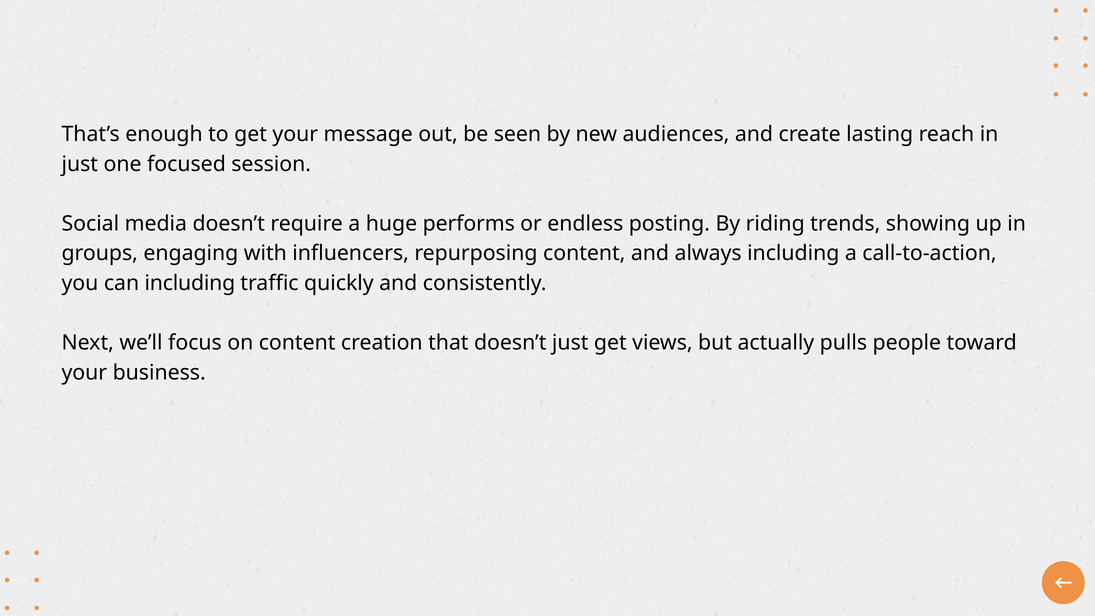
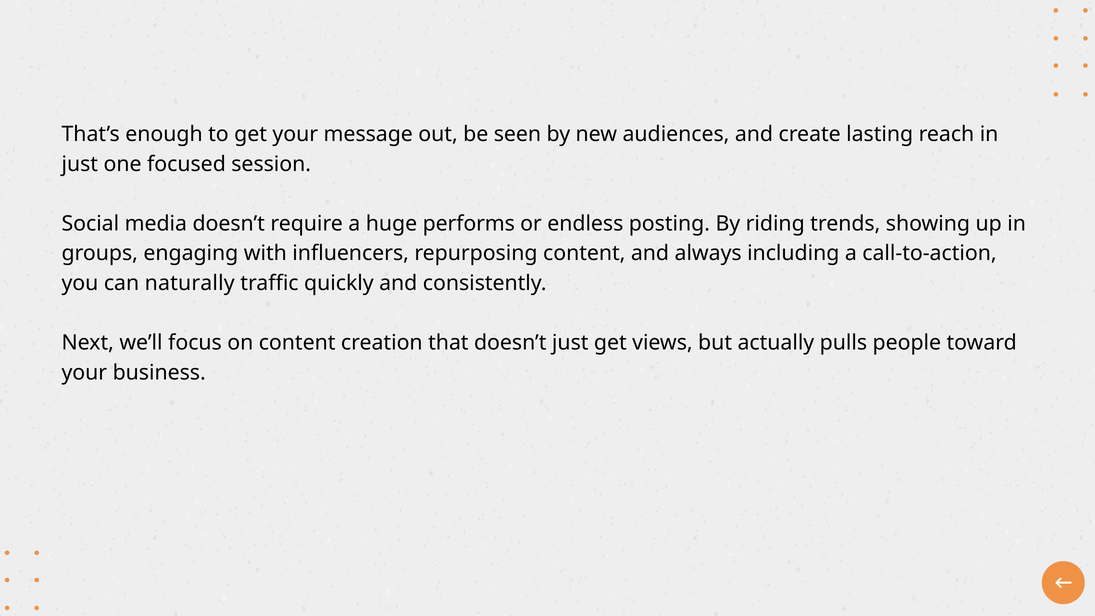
can including: including -> naturally (190, 283)
